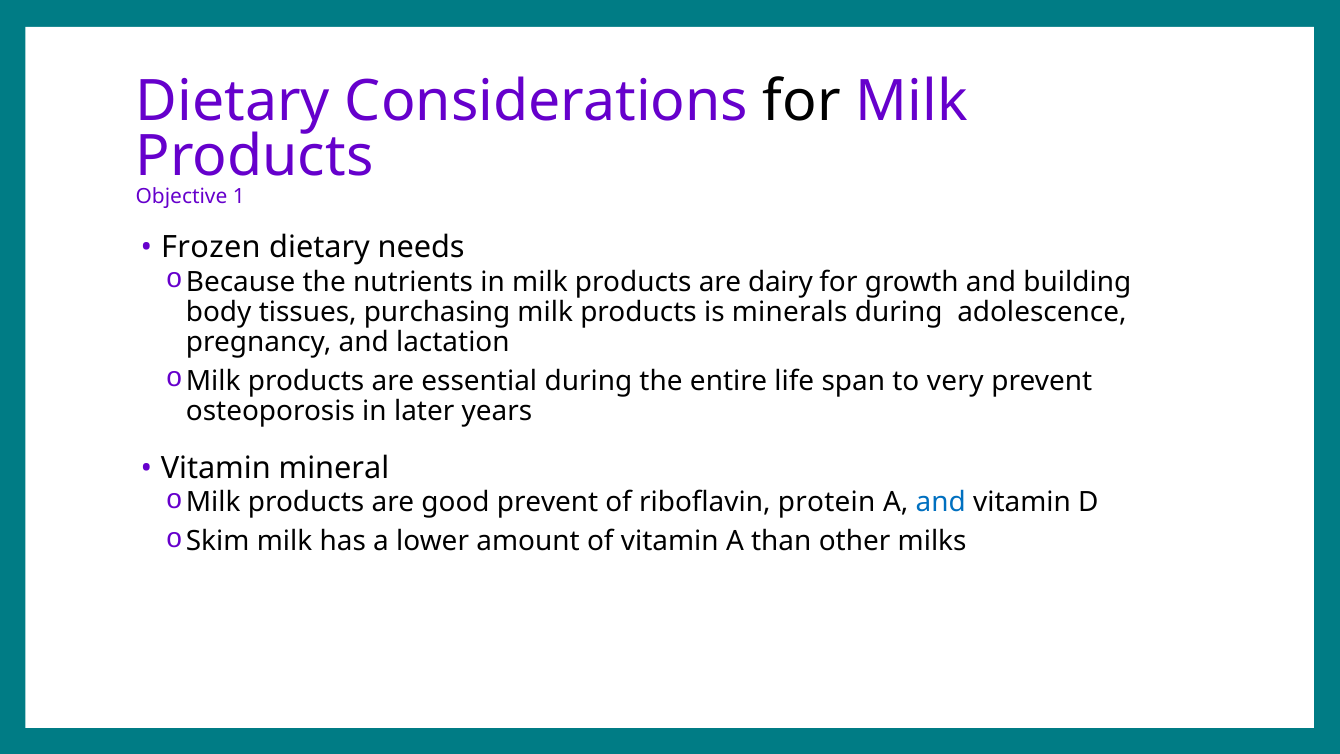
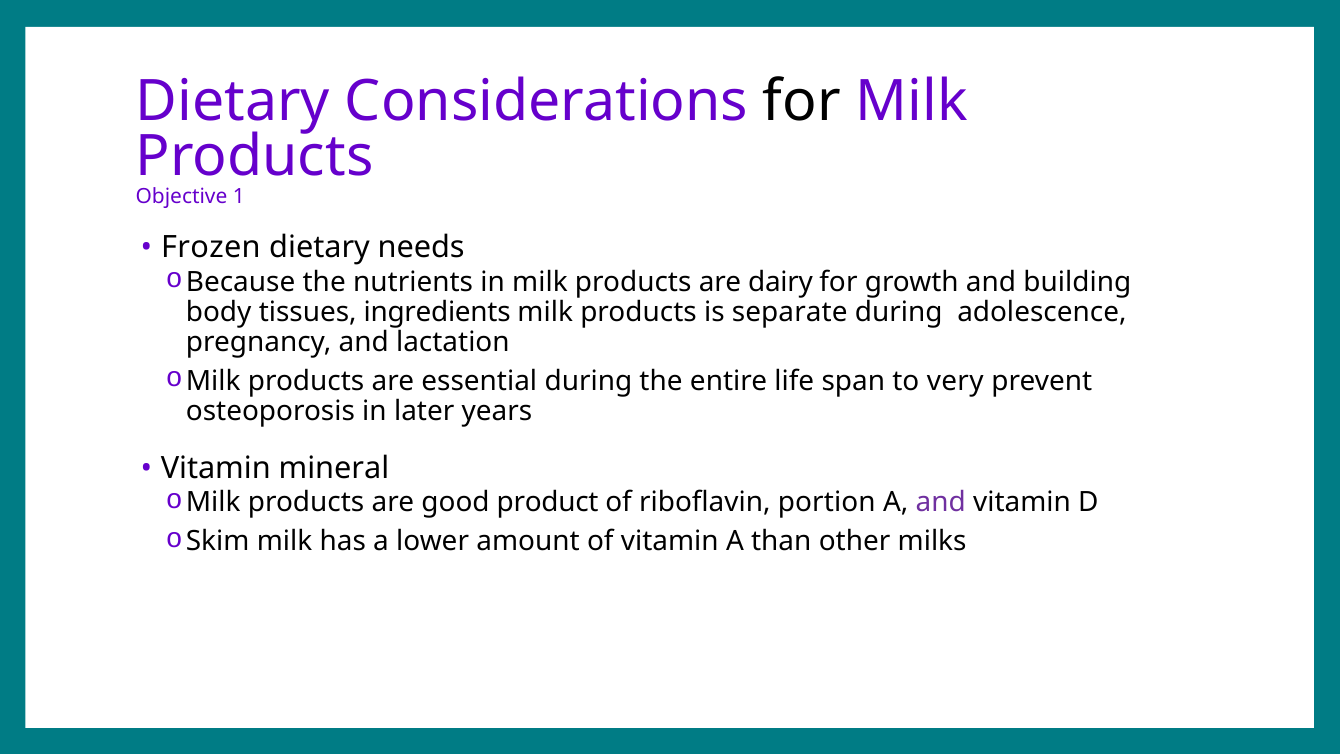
purchasing: purchasing -> ingredients (437, 312)
minerals: minerals -> separate (790, 312)
good prevent: prevent -> product (548, 502)
protein: protein -> portion (827, 502)
and colour: blue -> purple (941, 502)
